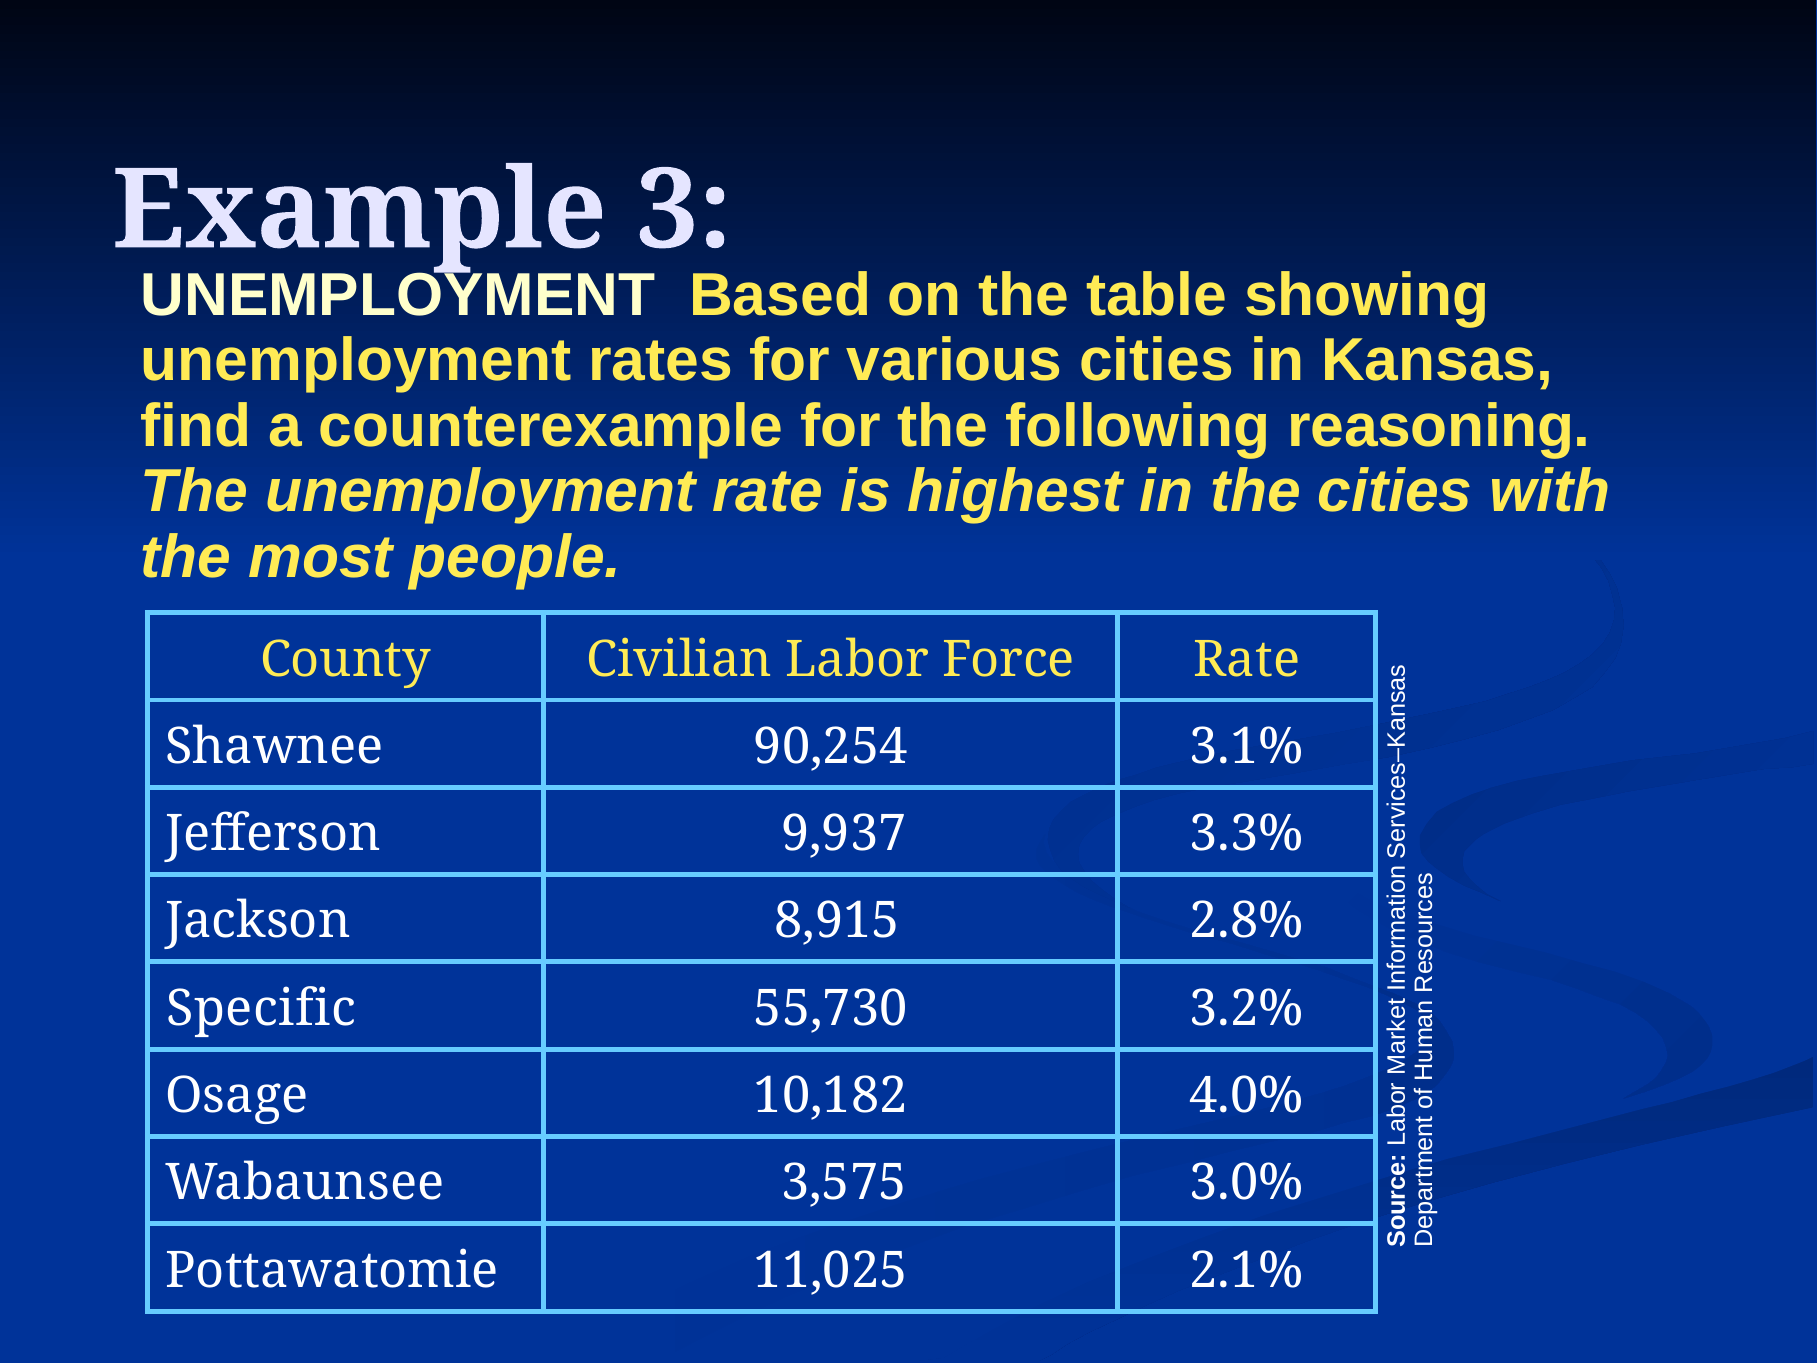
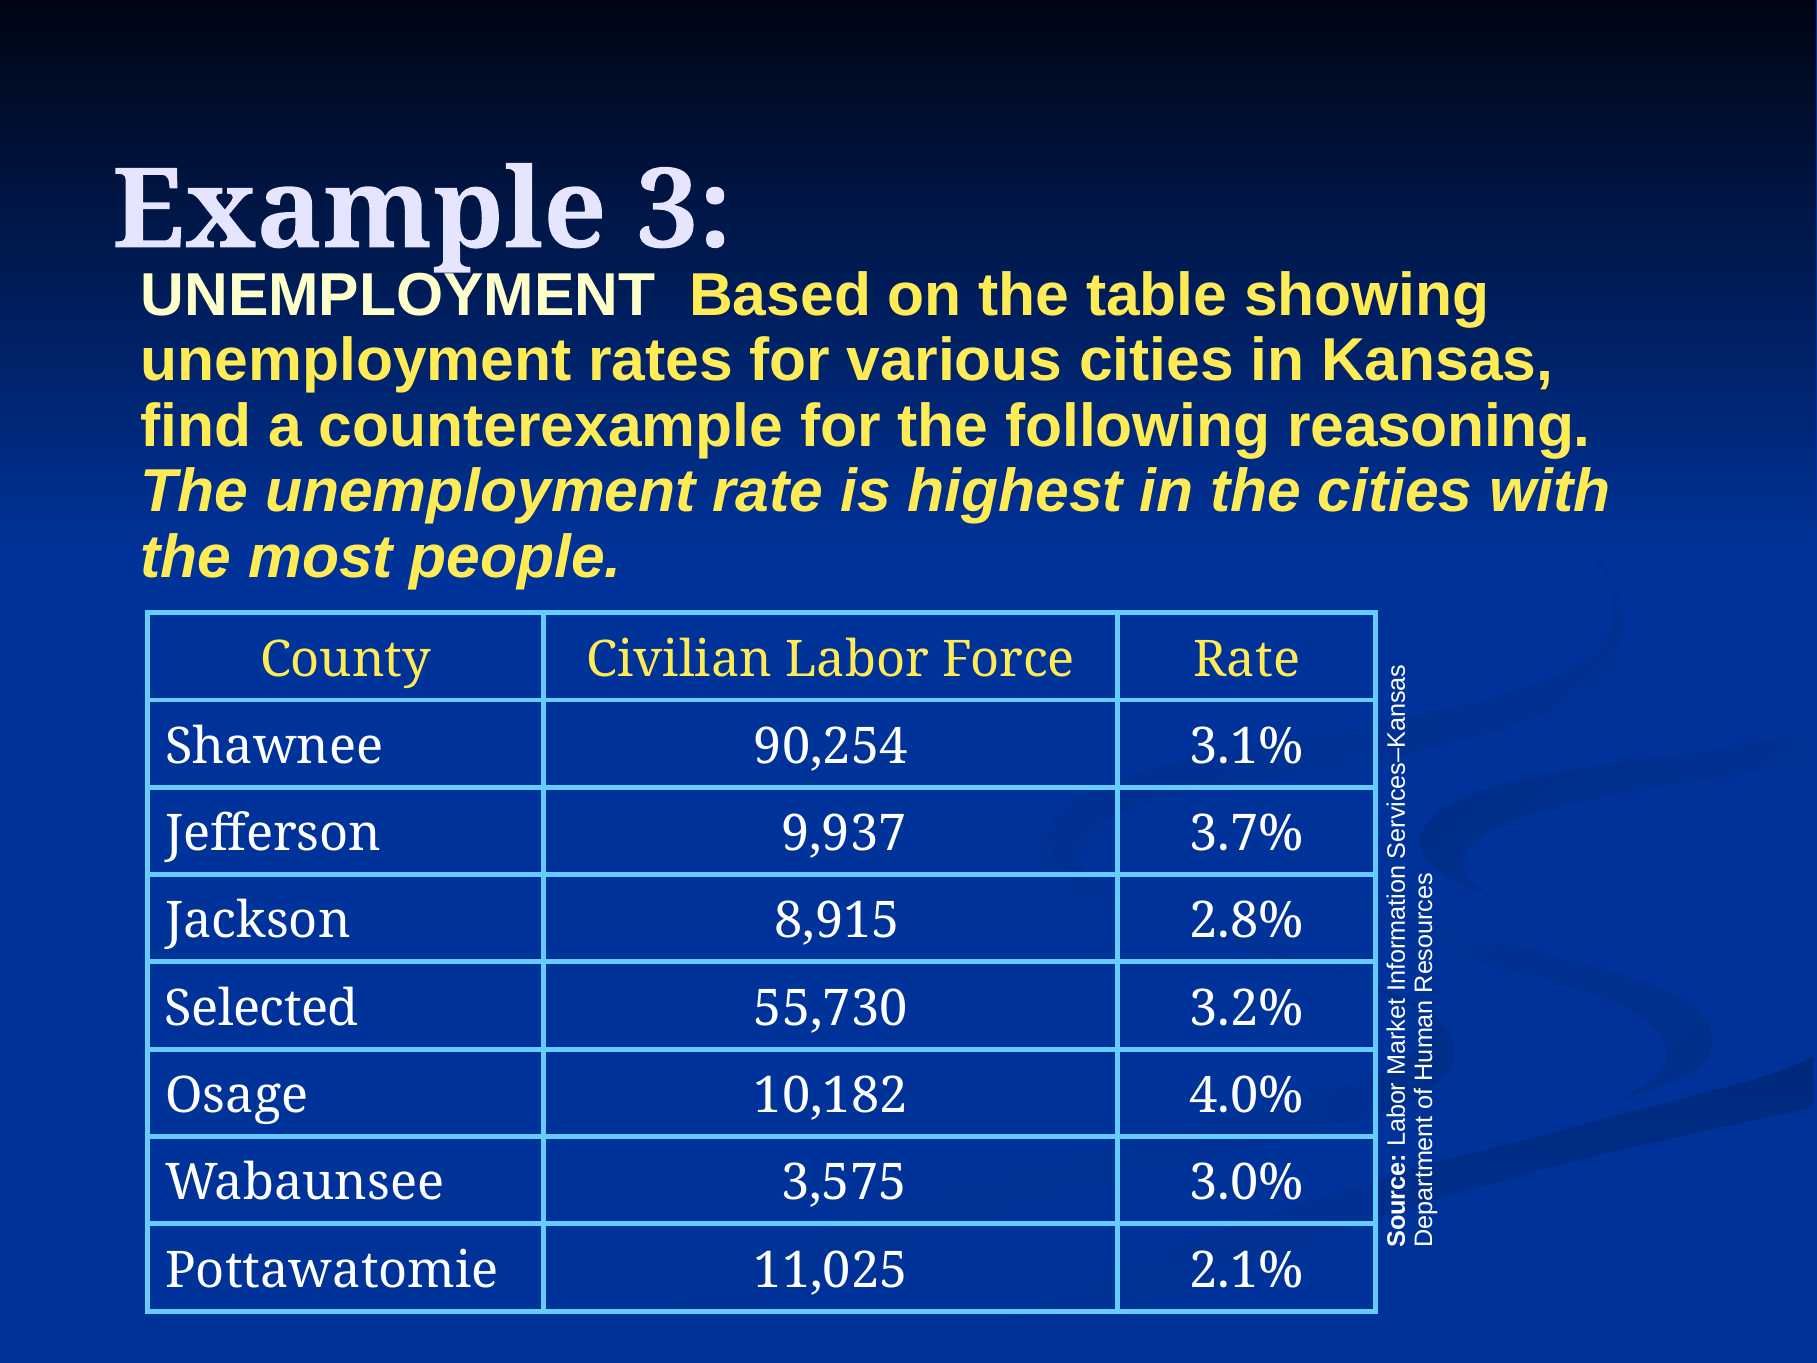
3.3%: 3.3% -> 3.7% (1247, 834)
Specific: Specific -> Selected (262, 1008)
